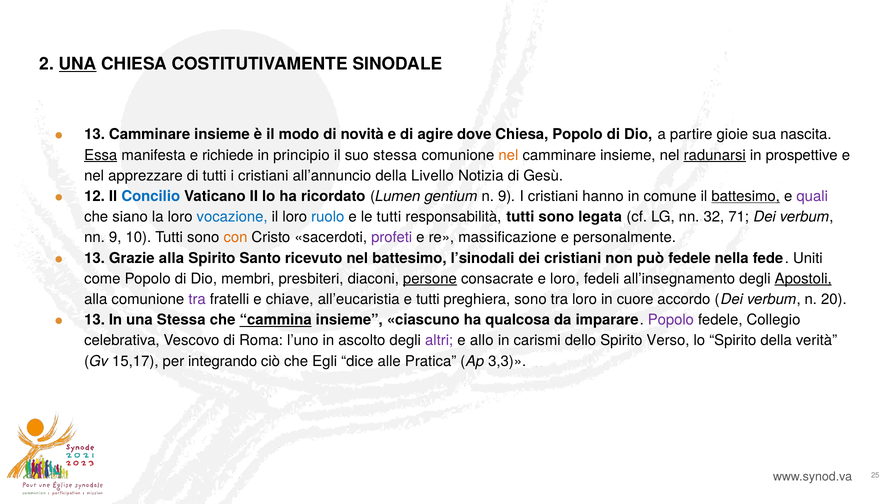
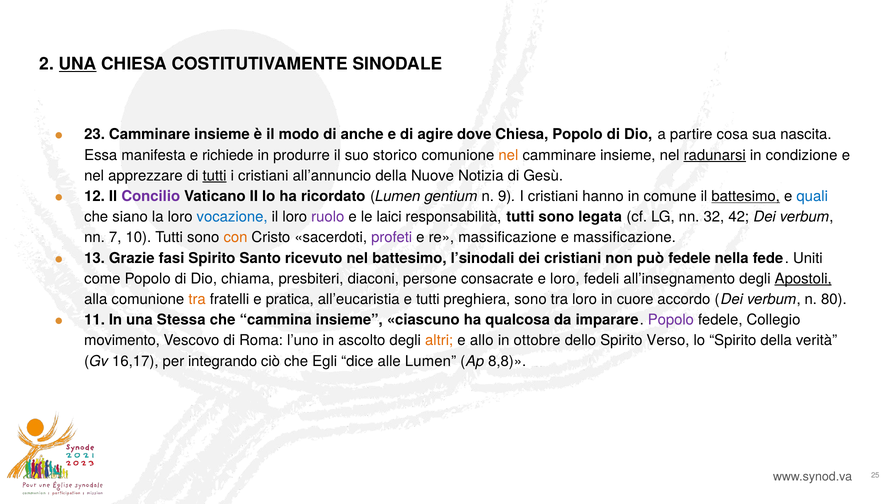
13: 13 -> 23 (95, 134)
novità: novità -> anche (362, 134)
gioie: gioie -> cosa (732, 134)
Essa underline: present -> none (101, 155)
principio: principio -> produrre (301, 155)
suo stessa: stessa -> storico (395, 155)
prospettive: prospettive -> condizione (802, 155)
tutti underline: none -> present (215, 176)
Livello: Livello -> Nuove (433, 176)
Concilio colour: blue -> purple (151, 196)
quali colour: purple -> blue (812, 196)
ruolo colour: blue -> purple (328, 217)
le tutti: tutti -> laici (389, 217)
71: 71 -> 42 (739, 217)
nn 9: 9 -> 7 (115, 237)
e personalmente: personalmente -> massificazione (625, 237)
Grazie alla: alla -> fasi (172, 258)
membri: membri -> chiama (248, 278)
persone underline: present -> none (430, 278)
tra colour: purple -> orange (197, 299)
chiave: chiave -> pratica (290, 299)
20: 20 -> 80 (834, 299)
13: 13 -> 11 (95, 320)
cammina underline: present -> none (276, 320)
celebrativa: celebrativa -> movimento (122, 340)
altri colour: purple -> orange (439, 340)
carismi: carismi -> ottobre (537, 340)
15,17: 15,17 -> 16,17 (135, 361)
alle Pratica: Pratica -> Lumen (431, 361)
3,3: 3,3 -> 8,8 (507, 361)
